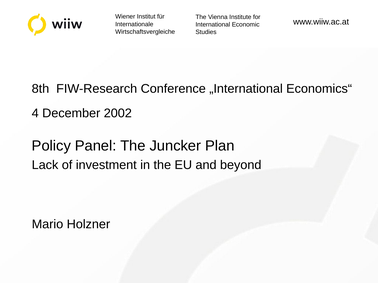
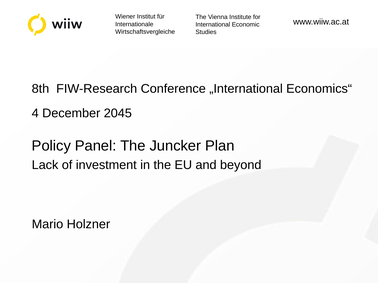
2002: 2002 -> 2045 (118, 113)
